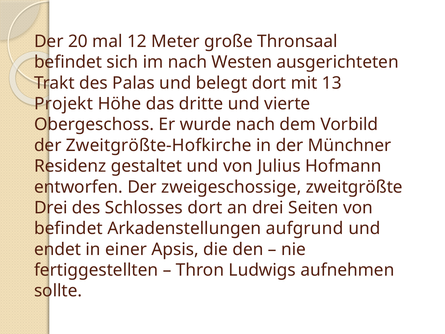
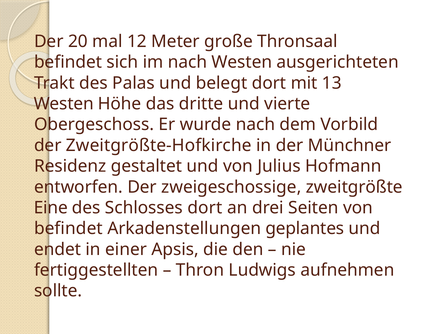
Projekt: Projekt -> Westen (64, 104)
Drei: Drei -> Eine (51, 208)
aufgrund: aufgrund -> geplantes (305, 228)
